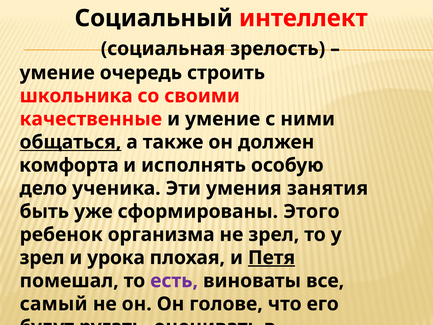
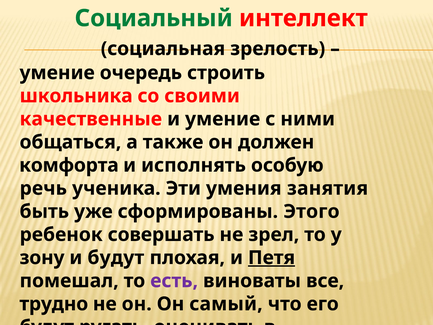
Социальный colour: black -> green (154, 18)
общаться underline: present -> none (70, 142)
дело: дело -> речь (43, 188)
организма: организма -> совершать (161, 234)
зрел: зрел -> зону (42, 258)
и урока: урока -> будут (116, 258)
самый: самый -> трудно (54, 304)
голове: голове -> самый (226, 304)
